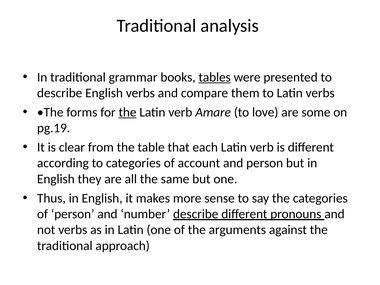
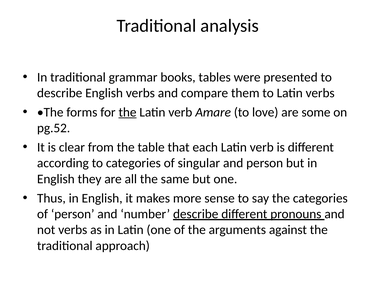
tables underline: present -> none (215, 77)
pg.19: pg.19 -> pg.52 (54, 128)
account: account -> singular (199, 163)
